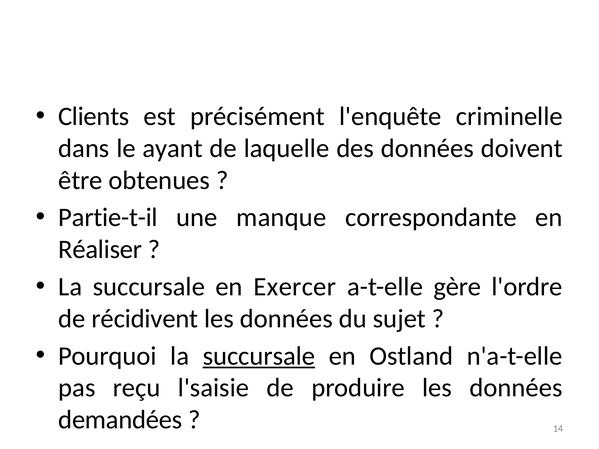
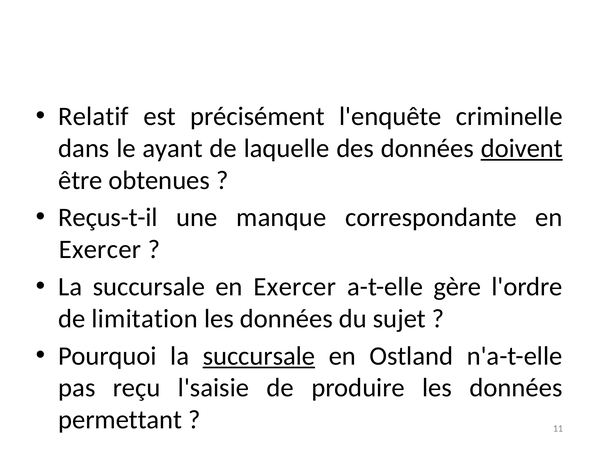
Clients: Clients -> Relatif (94, 116)
doivent underline: none -> present (522, 148)
Partie-t-il: Partie-t-il -> Reçus-t-il (108, 218)
Réaliser: Réaliser -> Exercer (100, 250)
récidivent: récidivent -> limitation (145, 319)
demandées: demandées -> permettant (120, 420)
14: 14 -> 11 (558, 429)
